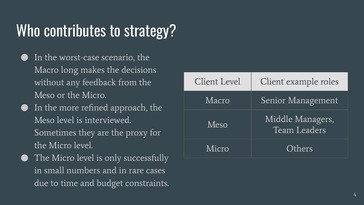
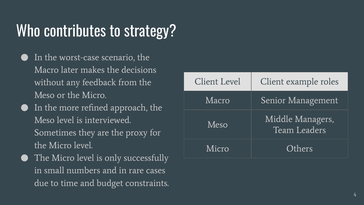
long: long -> later (70, 70)
